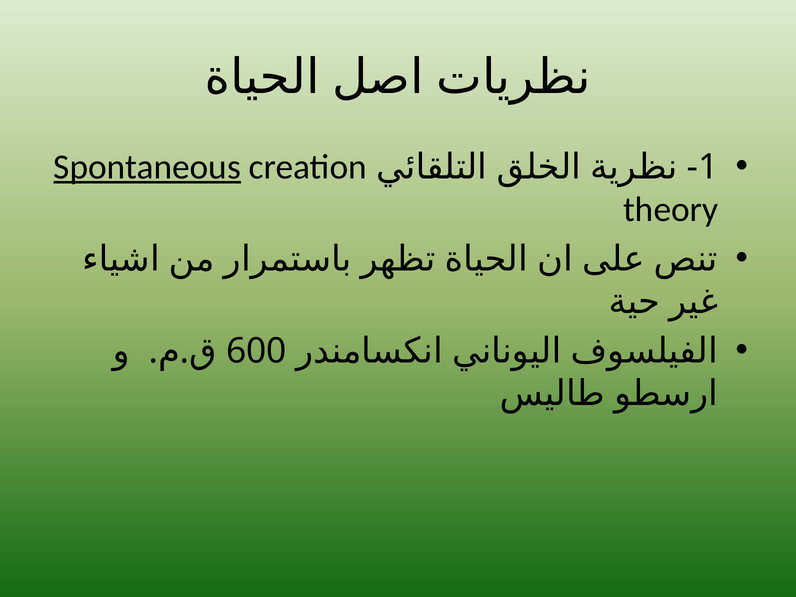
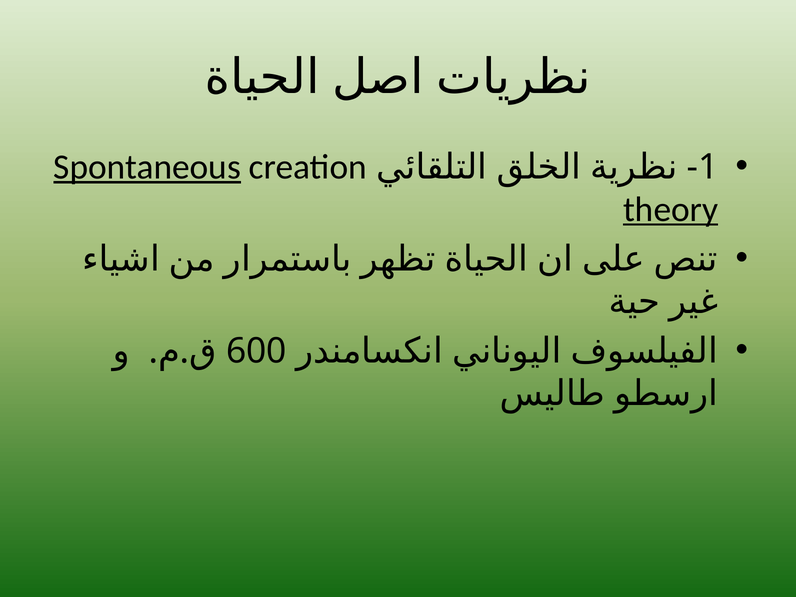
theory underline: none -> present (671, 209)
